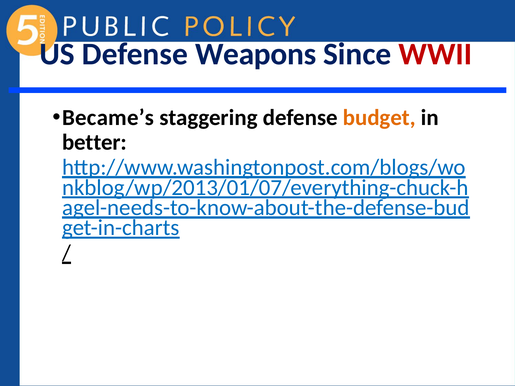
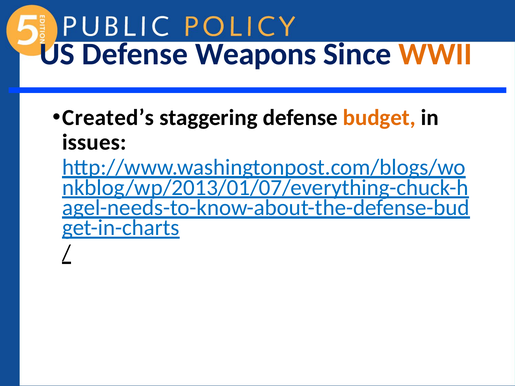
WWII colour: red -> orange (435, 54)
Became’s: Became’s -> Created’s (108, 118)
better: better -> issues (94, 142)
